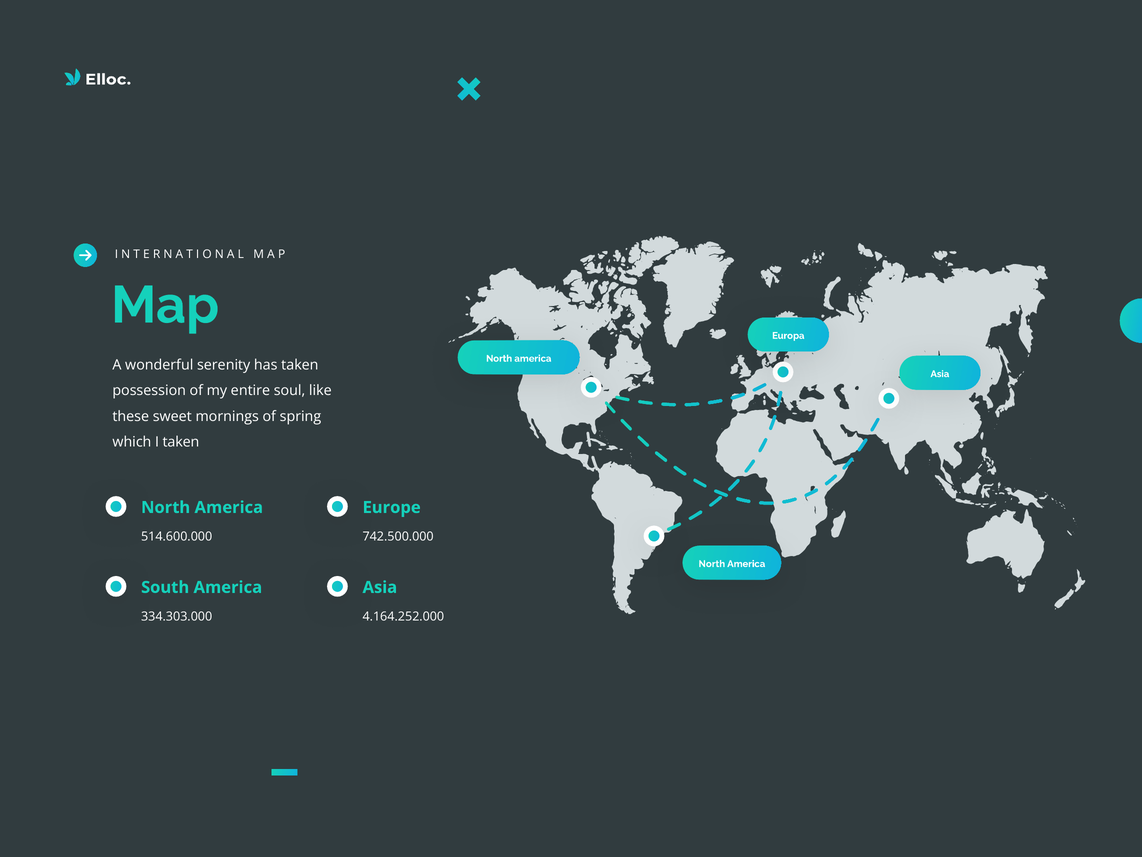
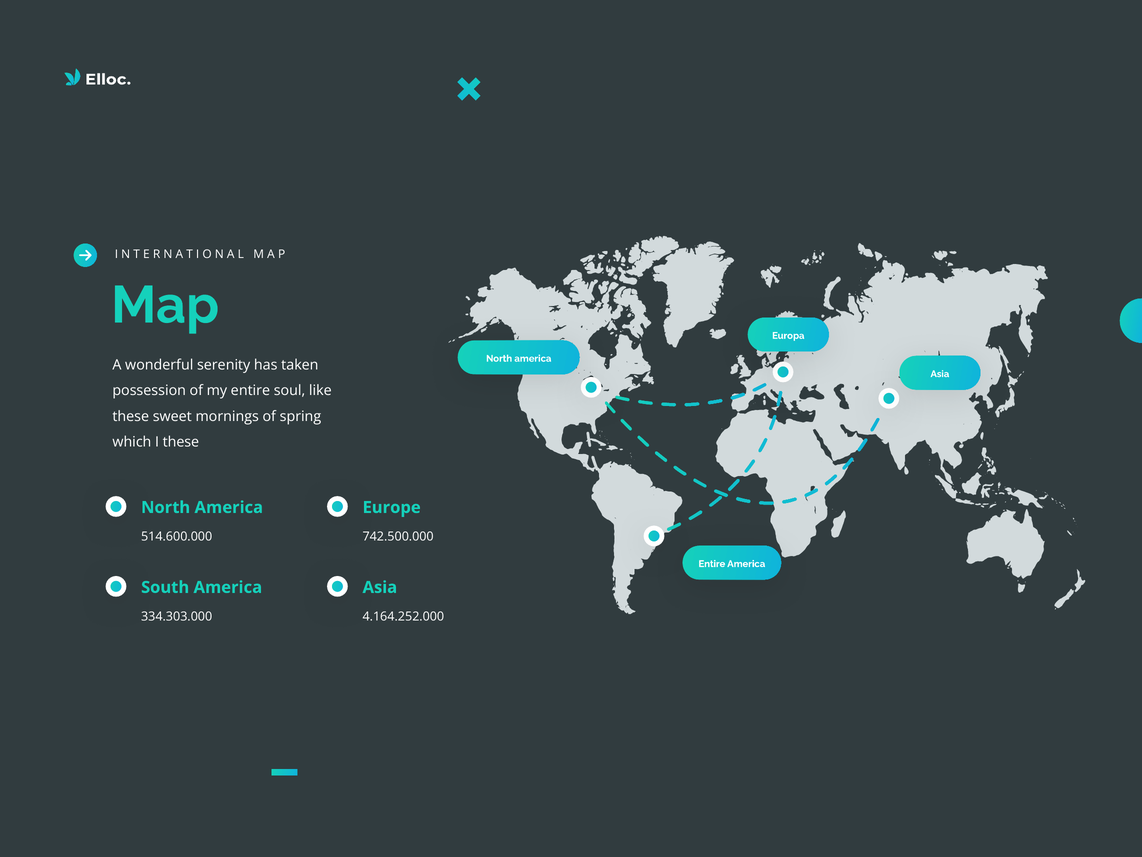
I taken: taken -> these (181, 442)
North: North -> Entire (712, 564)
